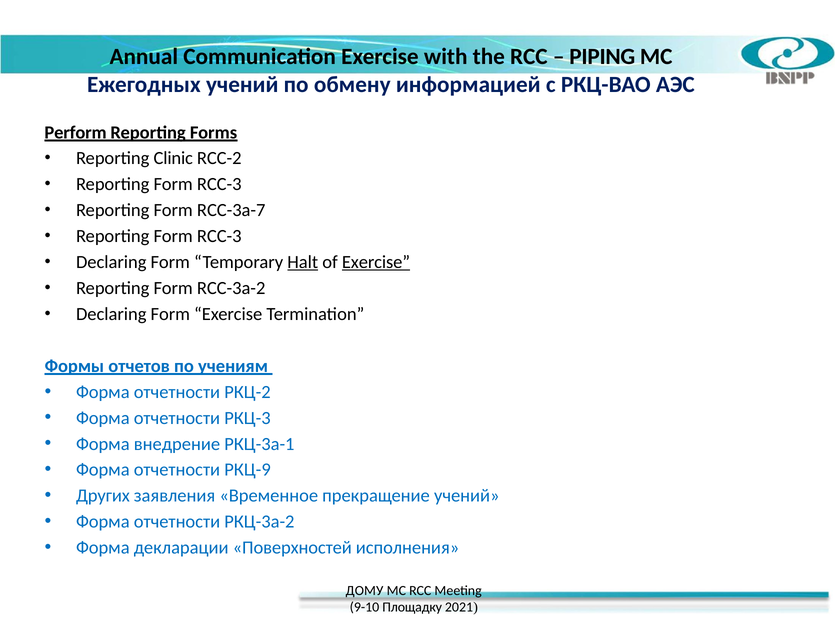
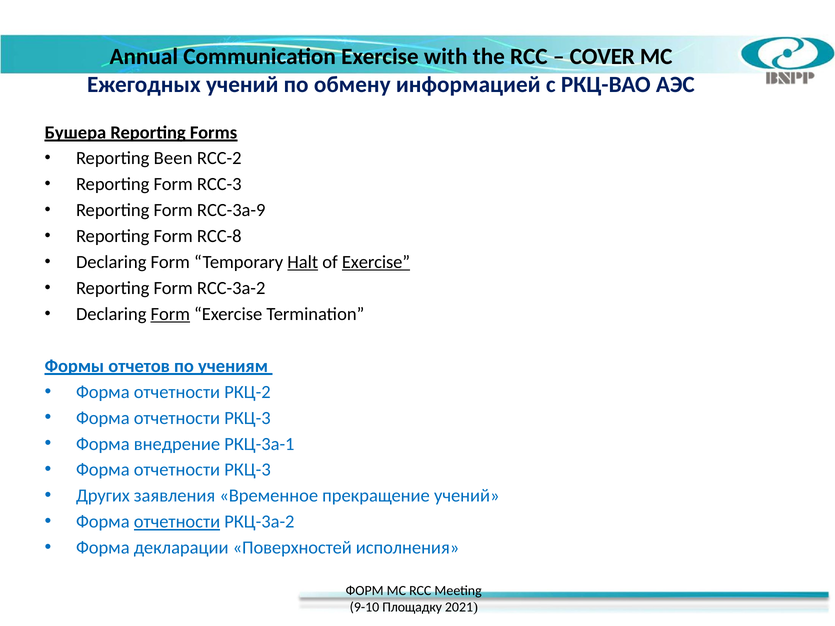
PIPING: PIPING -> COVER (602, 57)
Perform: Perform -> Бушера (75, 132)
Clinic: Clinic -> Been (173, 158)
RCC-3a-7: RCC-3a-7 -> RCC-3a-9 (231, 210)
RCC-3: RCC-3 -> RCC-8 (219, 236)
Form underline: none -> present (170, 314)
РКЦ-9: РКЦ-9 -> РКЦ-3 (248, 470)
отчетности underline: none -> present (177, 522)
ДОМУ: ДОМУ -> ФОРМ (365, 591)
